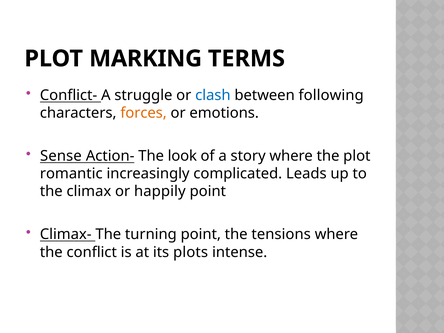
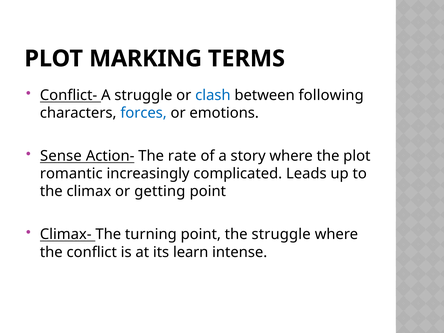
forces colour: orange -> blue (144, 113)
look: look -> rate (182, 156)
happily: happily -> getting (160, 191)
the tensions: tensions -> struggle (281, 234)
plots: plots -> learn (191, 252)
